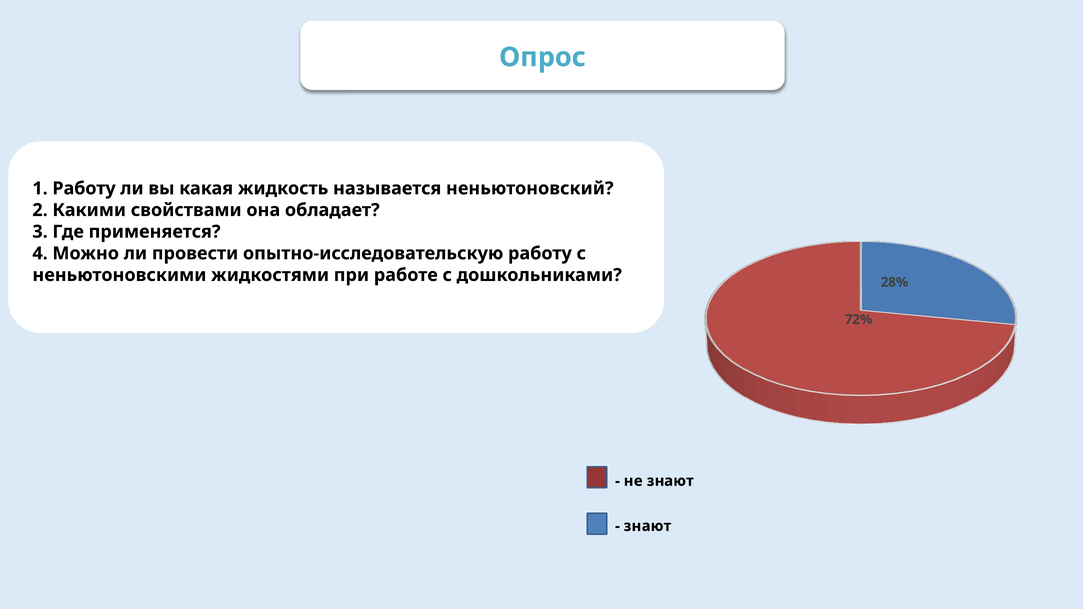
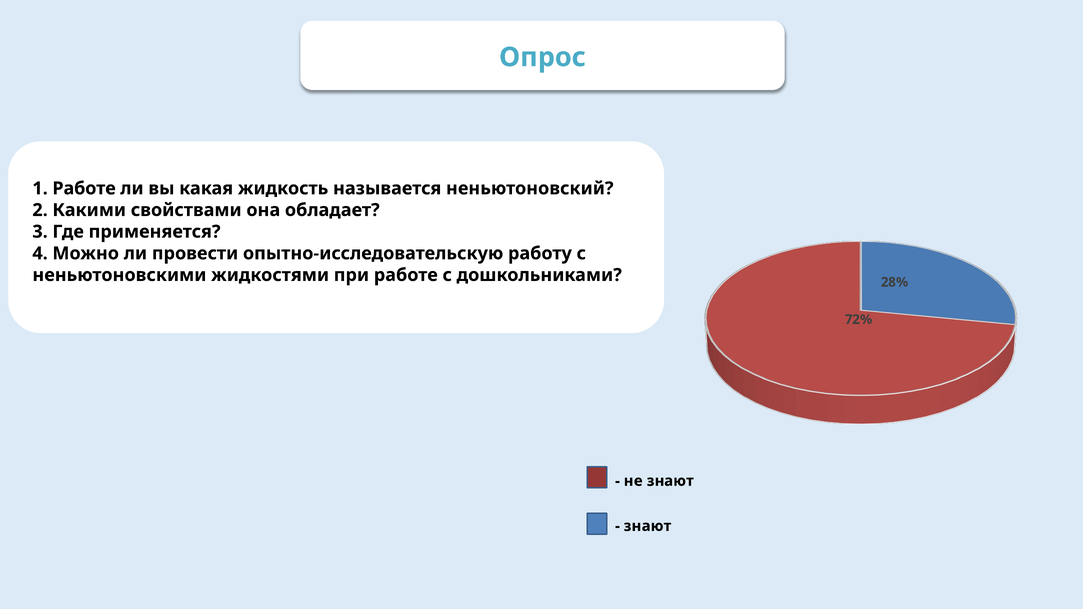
1 Работу: Работу -> Работе (84, 188)
